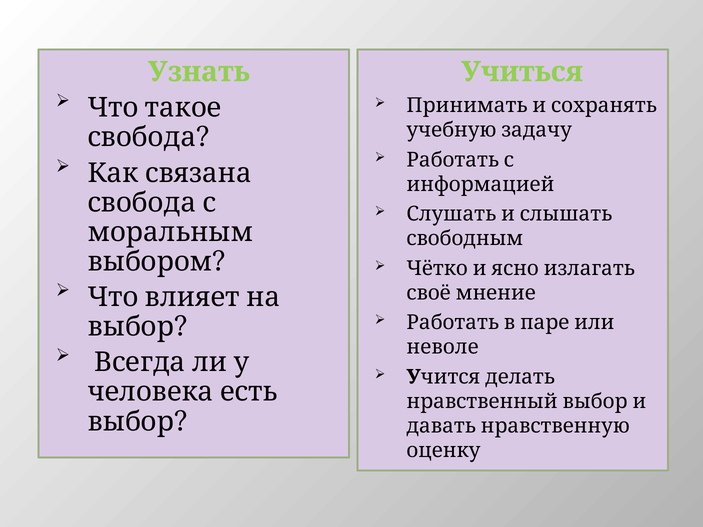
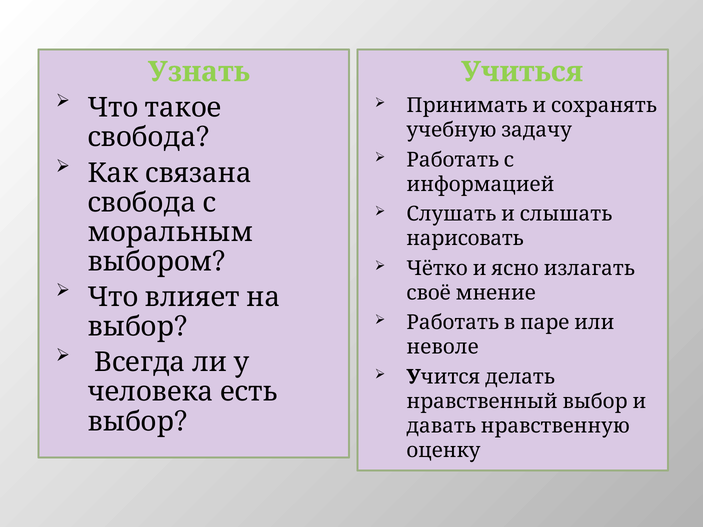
свободным: свободным -> нарисовать (465, 239)
